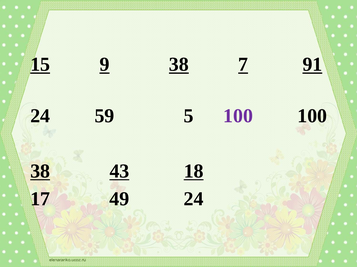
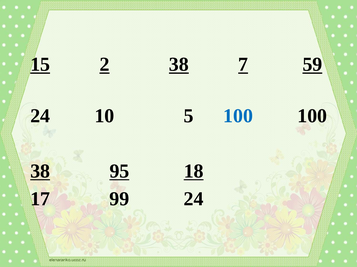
9: 9 -> 2 (105, 65)
91: 91 -> 59 (312, 65)
59: 59 -> 10 (104, 116)
100 colour: purple -> blue (238, 116)
43: 43 -> 95 (119, 172)
49: 49 -> 99 (119, 199)
